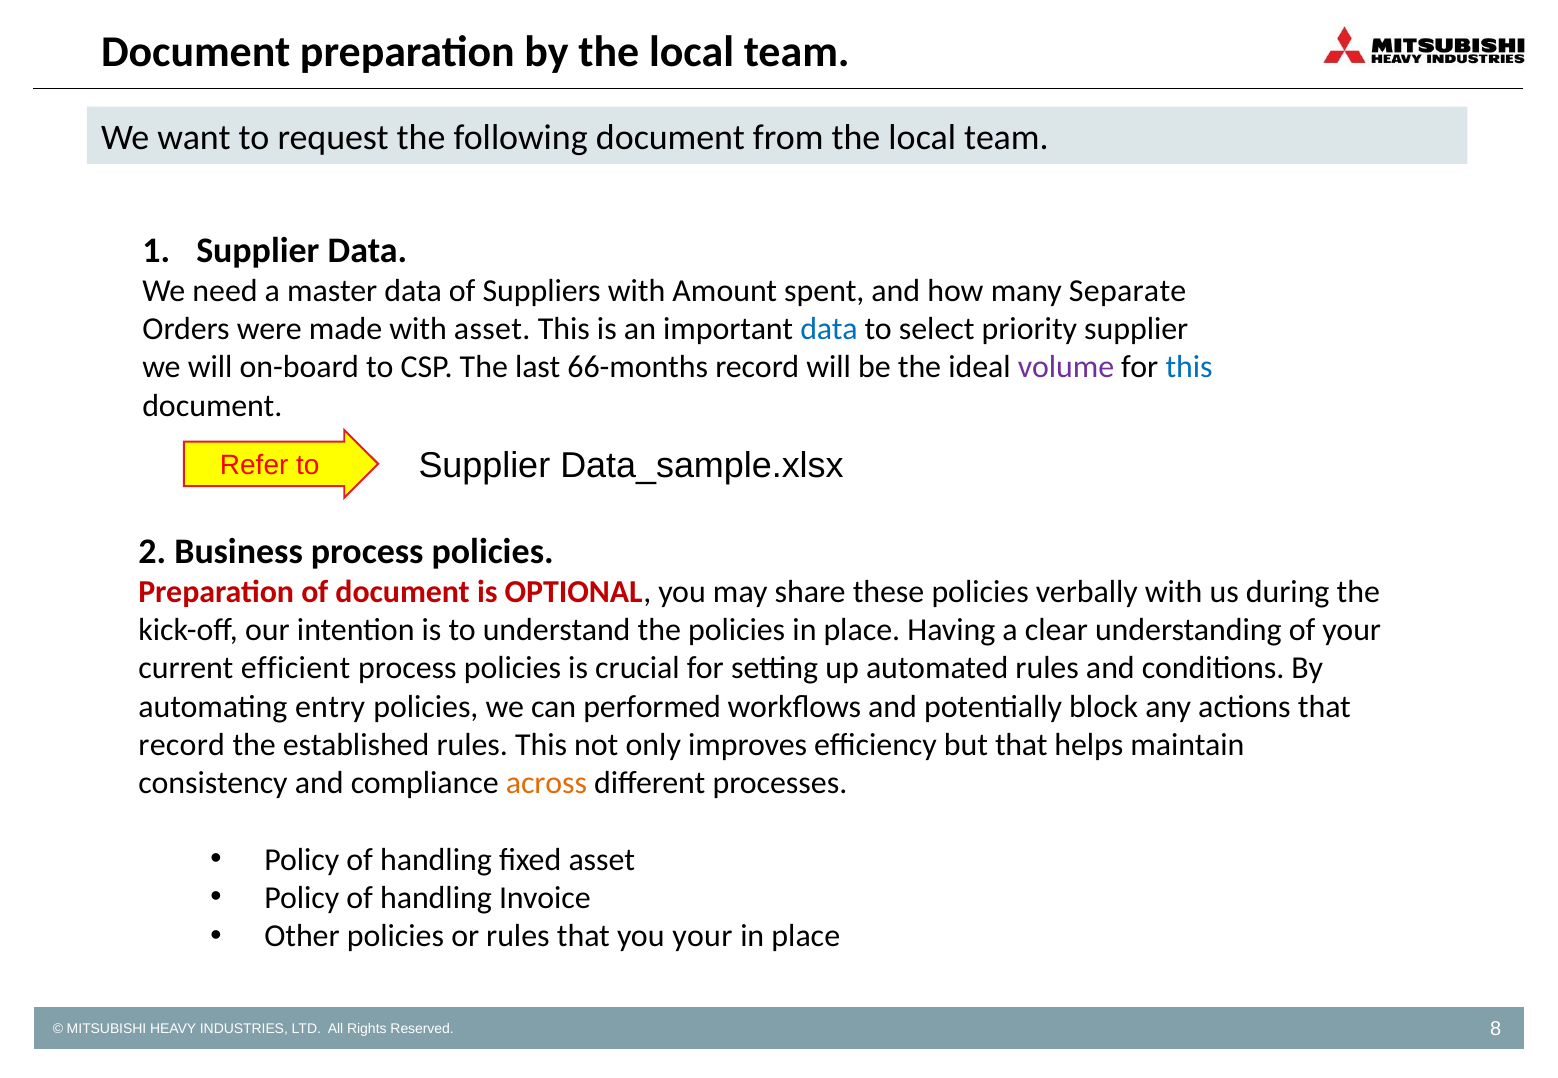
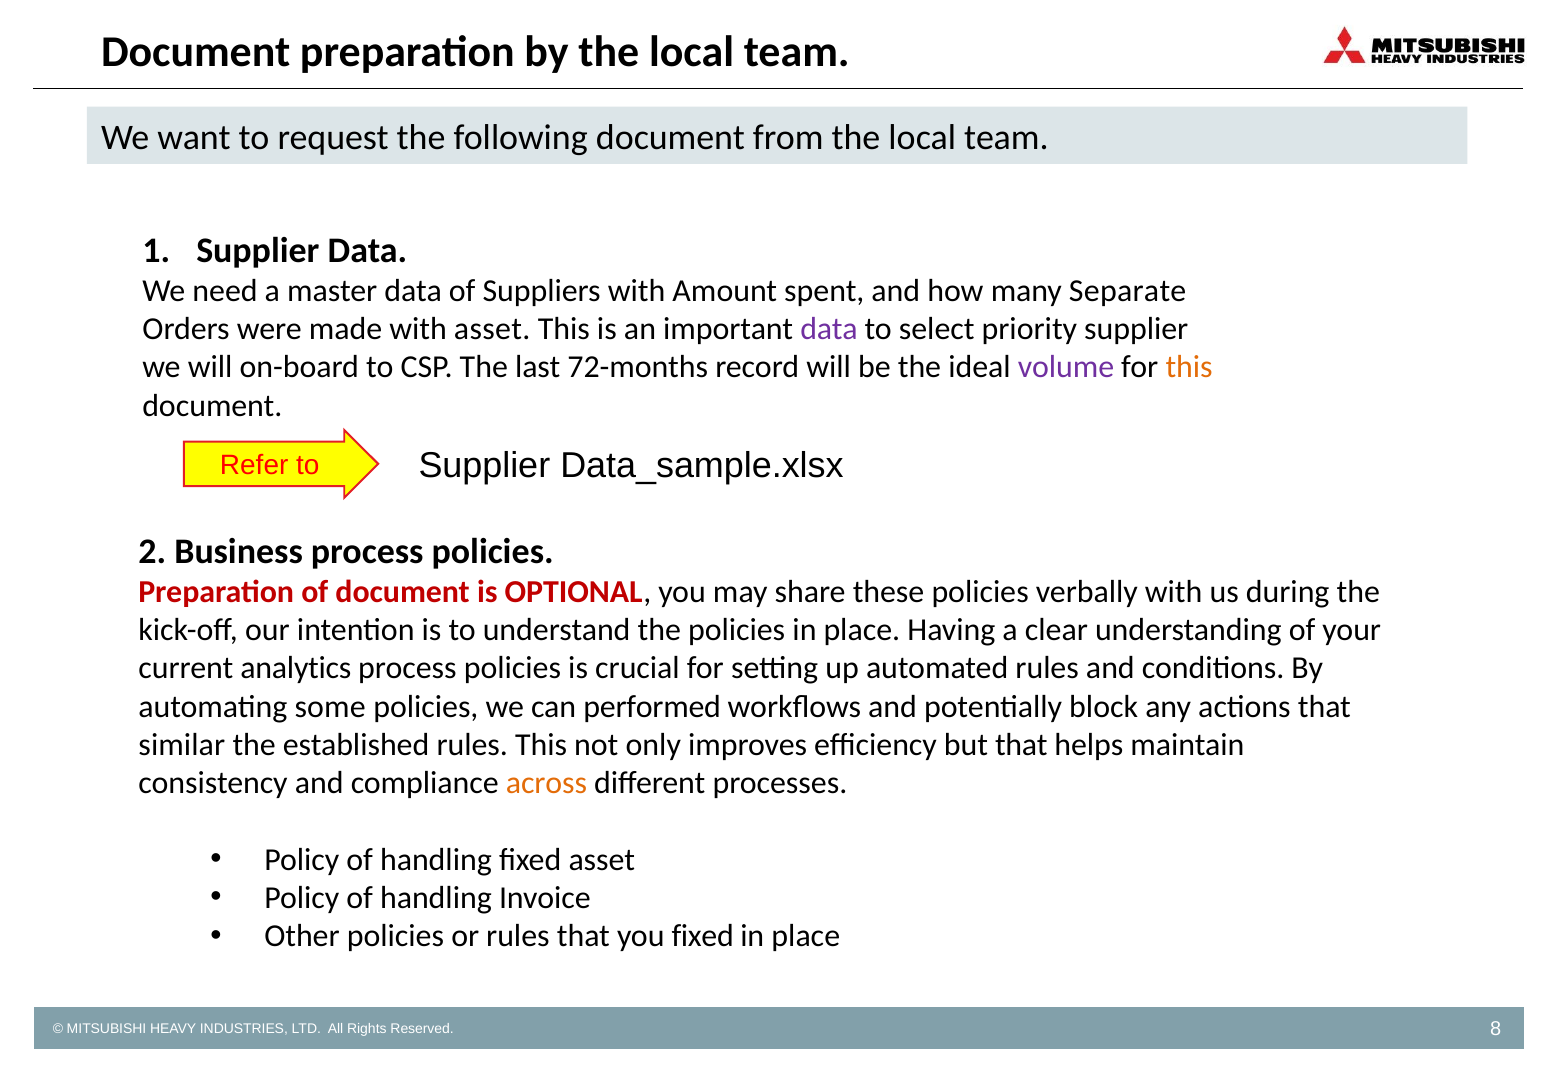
data colour: blue -> purple (829, 329)
66-months: 66-months -> 72-months (638, 368)
this colour: blue -> orange (1189, 368)
efficient: efficient -> analytics (296, 669)
entry: entry -> some (330, 707)
record: record -> similar (182, 745)
you your: your -> fixed (703, 937)
